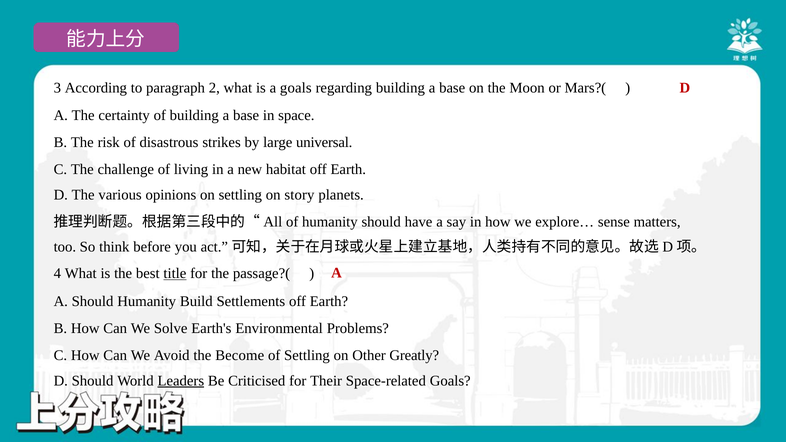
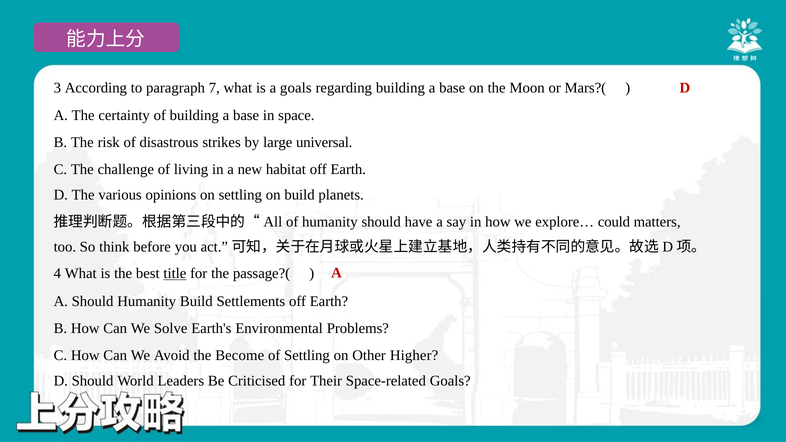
2: 2 -> 7 (214, 88)
on story: story -> build (300, 195)
sense: sense -> could (614, 222)
Greatly: Greatly -> Higher (414, 355)
Leaders underline: present -> none (181, 381)
